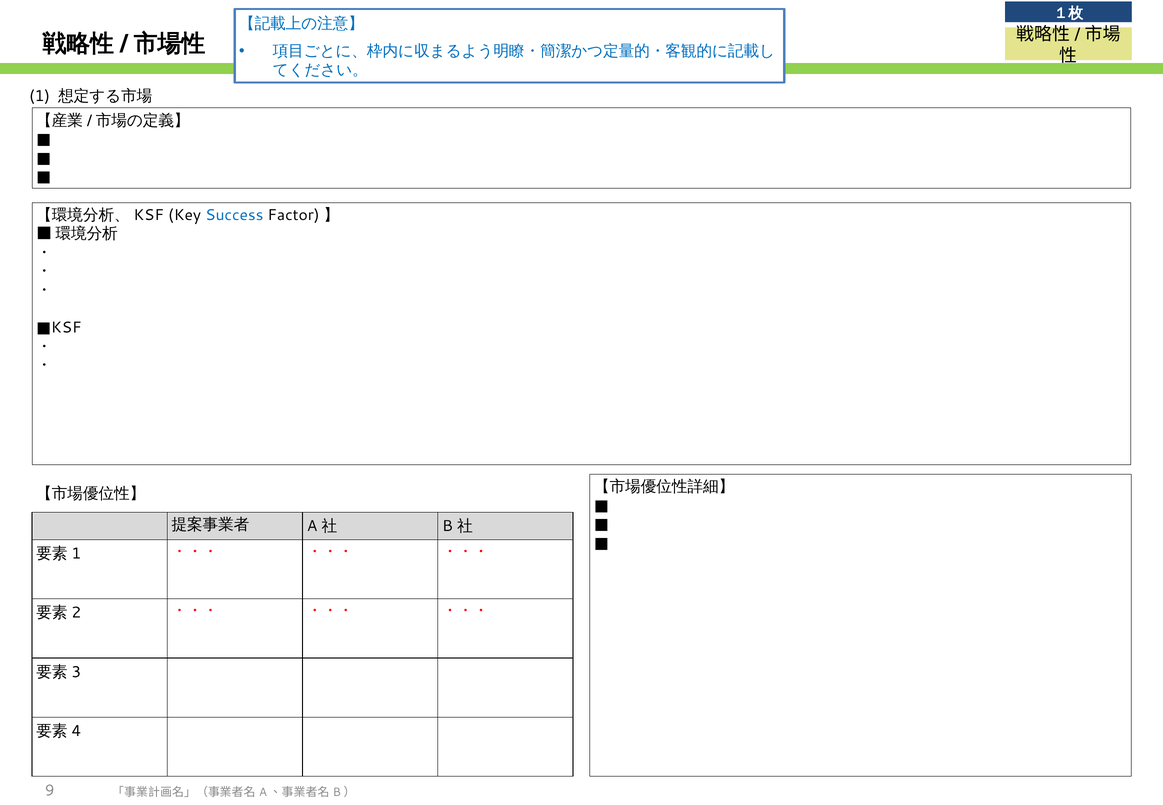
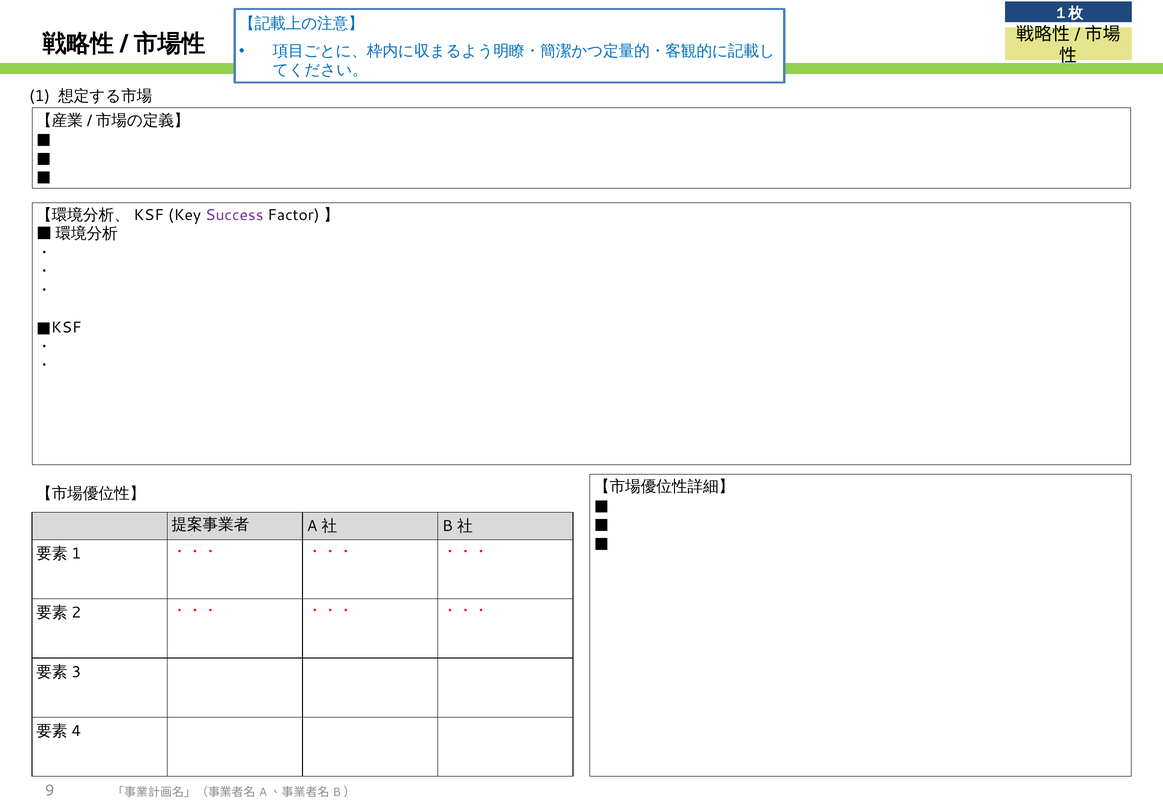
Success colour: blue -> purple (234, 215)
